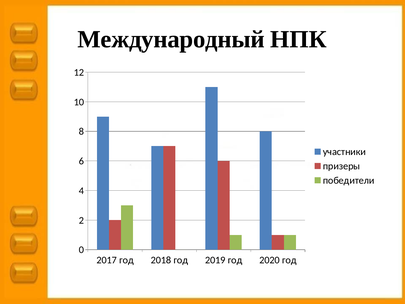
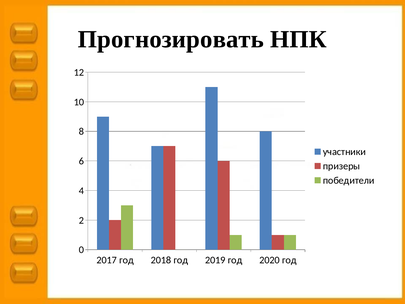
Международный: Международный -> Прогнозировать (171, 39)
